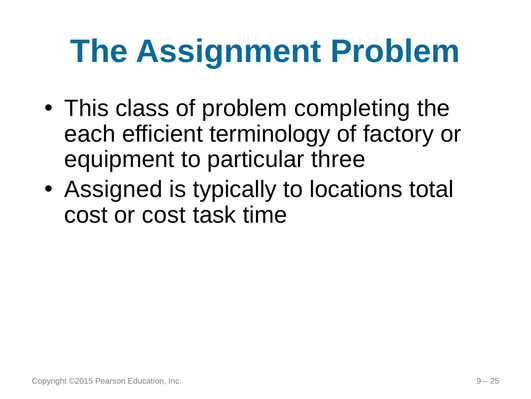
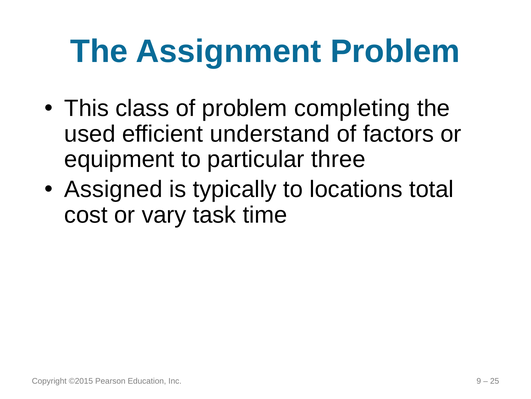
each: each -> used (90, 134)
terminology: terminology -> understand (270, 134)
factory: factory -> factors (398, 134)
or cost: cost -> vary (164, 215)
